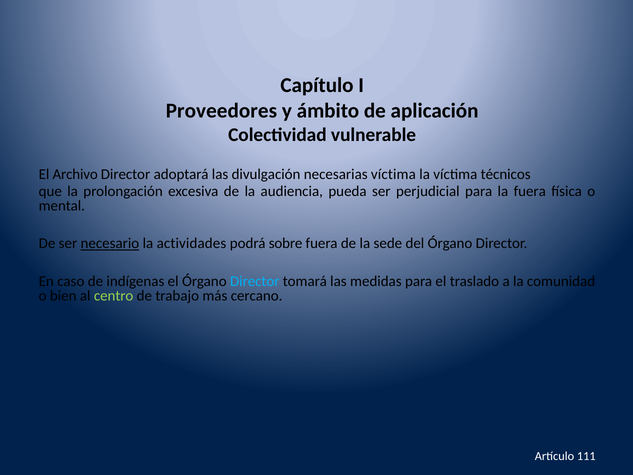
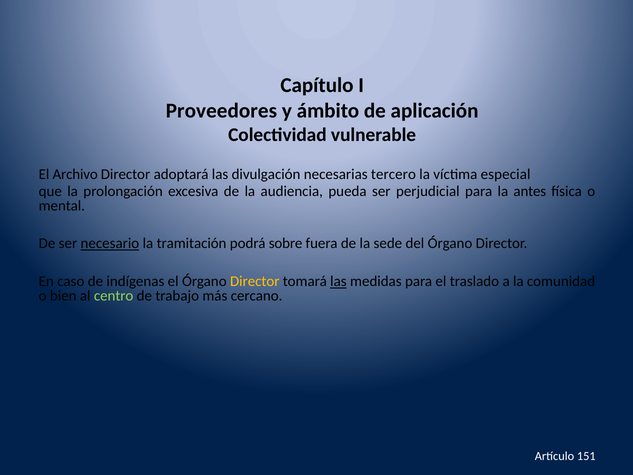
necesarias víctima: víctima -> tercero (393, 174)
técnicos: técnicos -> especial (506, 174)
la fuera: fuera -> antes (530, 191)
actividades: actividades -> tramitación (192, 243)
Director colour: light blue -> yellow (255, 281)
las underline: none -> present (338, 281)
111: 111 -> 151 (586, 456)
